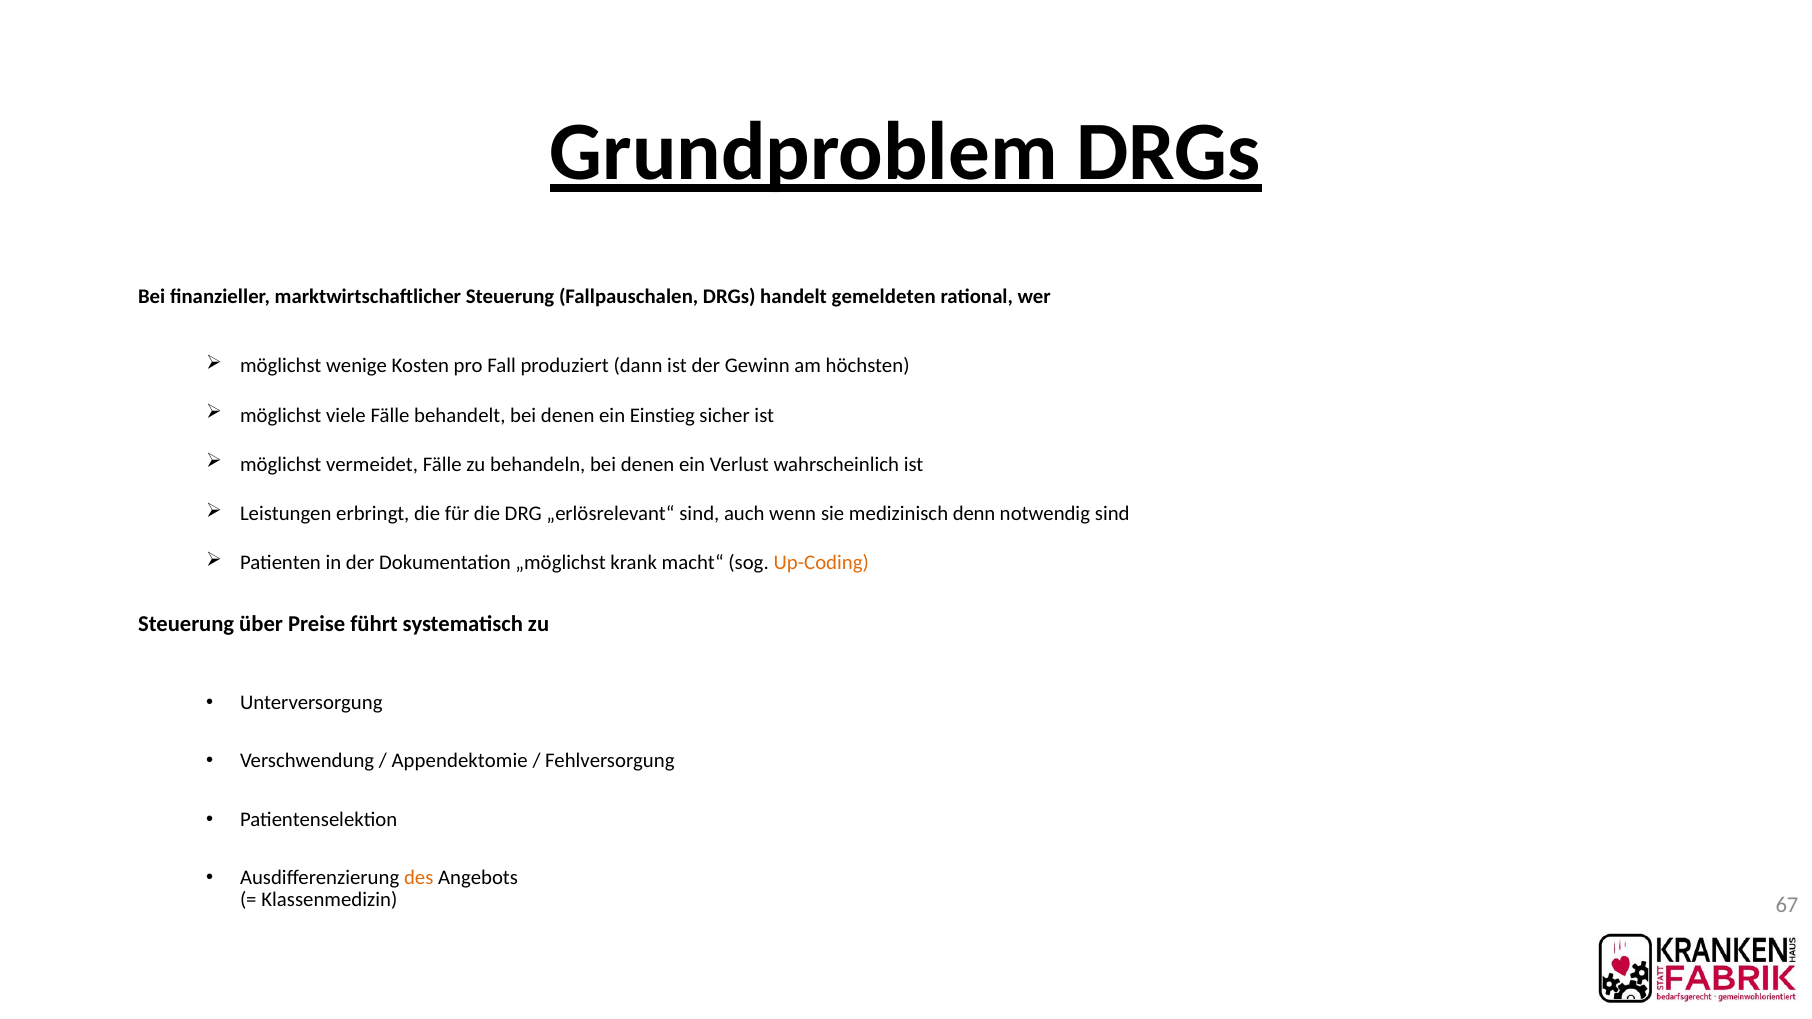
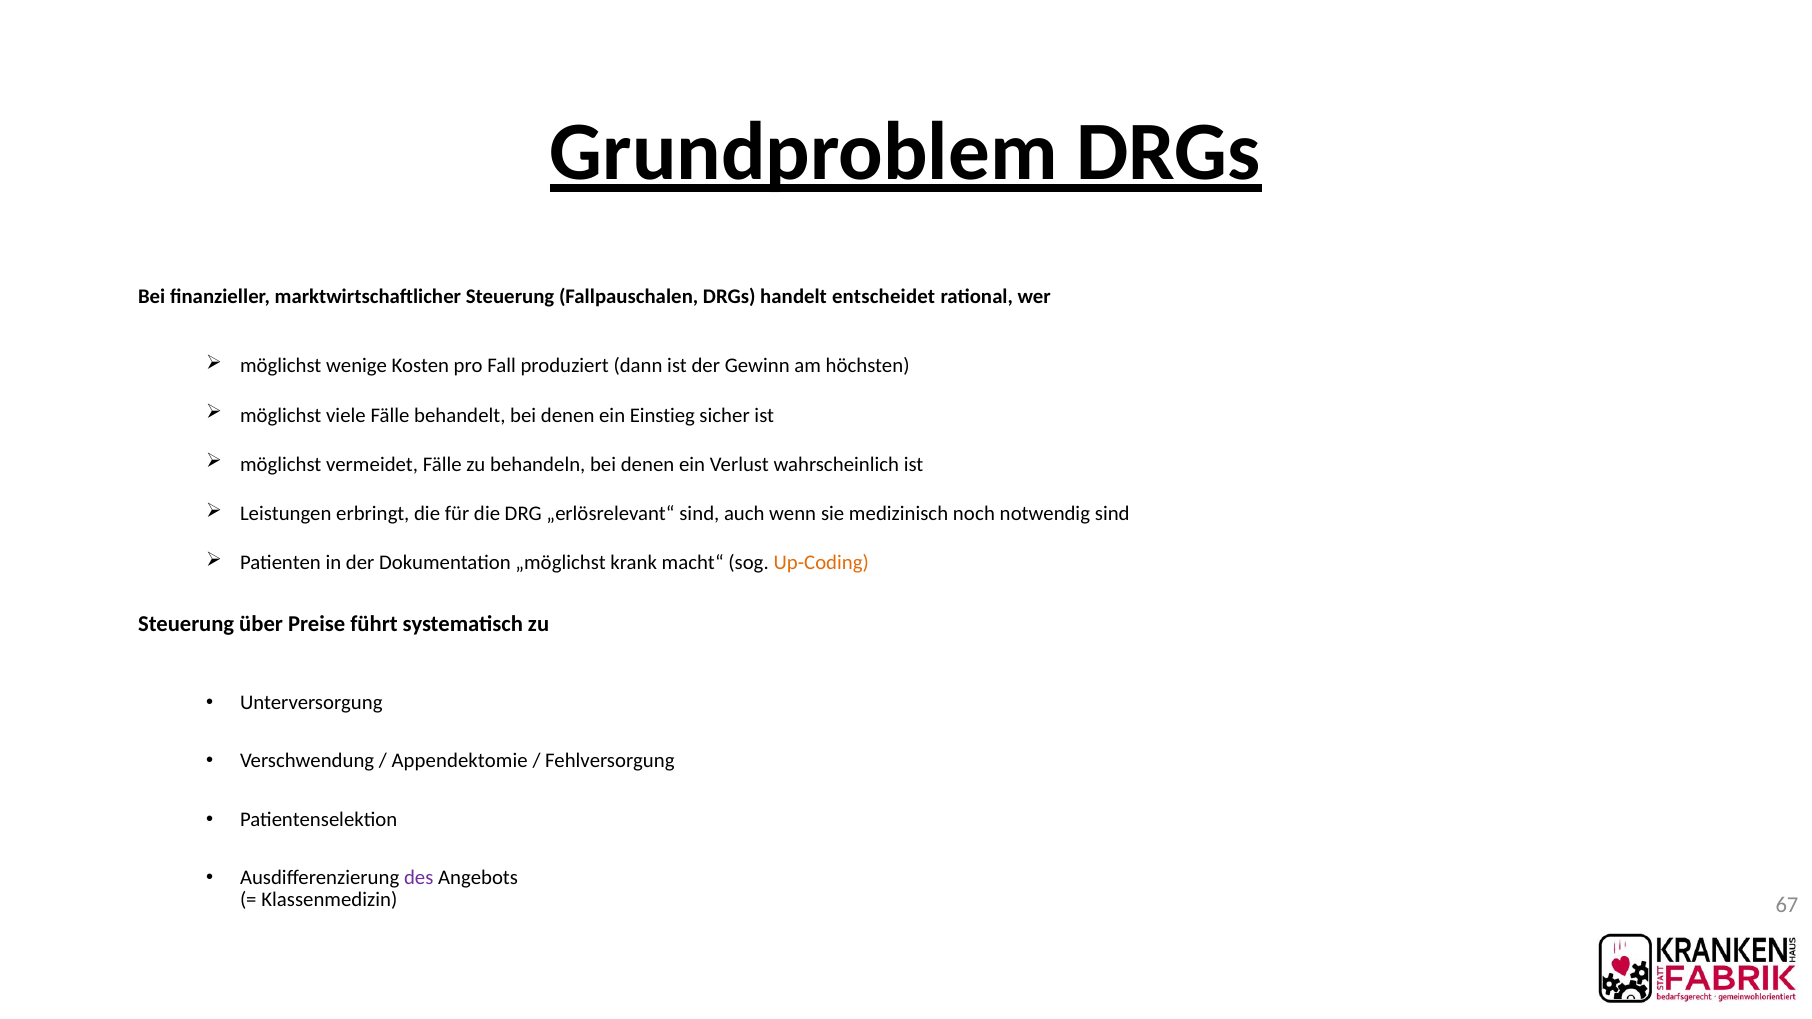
gemeldeten: gemeldeten -> entscheidet (884, 297)
denn: denn -> noch (974, 514)
des colour: orange -> purple (419, 878)
